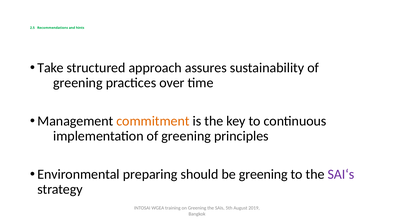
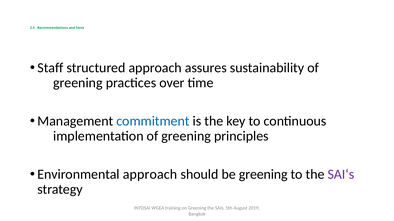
Take: Take -> Staff (50, 68)
commitment colour: orange -> blue (153, 121)
Environmental preparing: preparing -> approach (150, 175)
